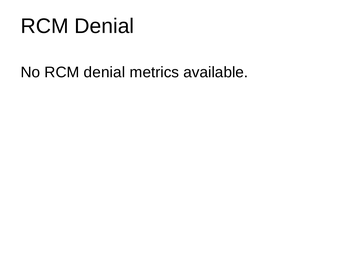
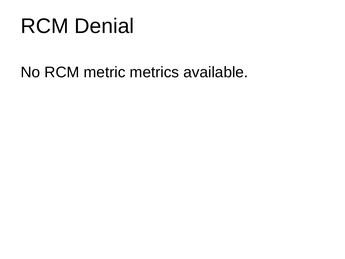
No RCM denial: denial -> metric (105, 72)
